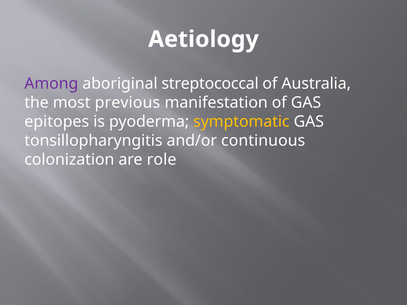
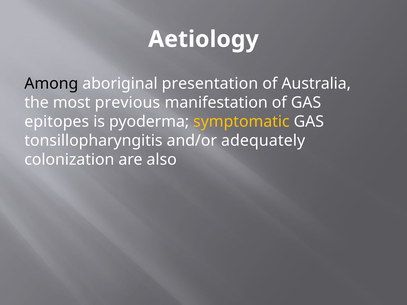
Among colour: purple -> black (51, 84)
streptococcal: streptococcal -> presentation (210, 84)
continuous: continuous -> adequately (263, 141)
role: role -> also (162, 160)
